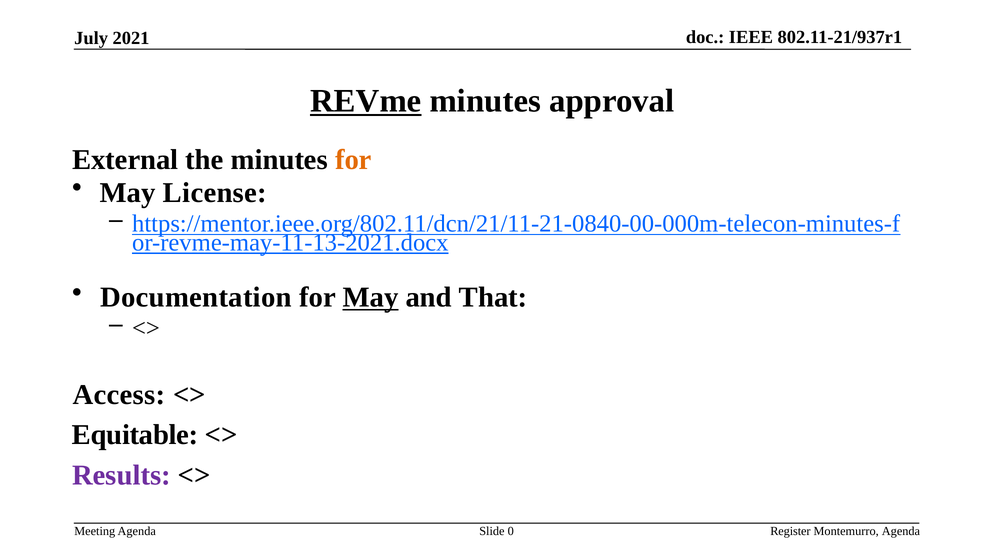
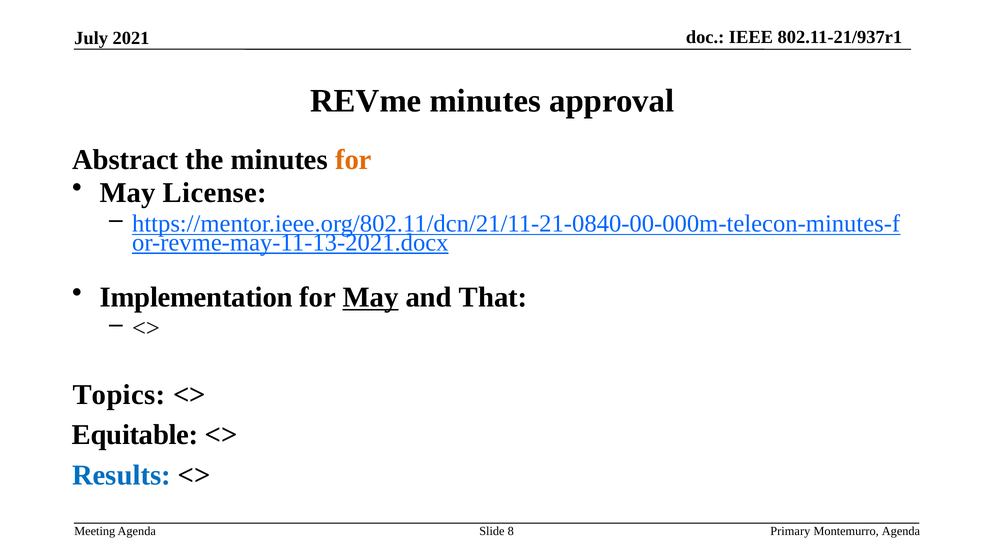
REVme underline: present -> none (366, 101)
External: External -> Abstract (125, 160)
Documentation: Documentation -> Implementation (196, 298)
Access: Access -> Topics (119, 395)
Results colour: purple -> blue (121, 475)
0: 0 -> 8 (511, 531)
Register: Register -> Primary (790, 531)
